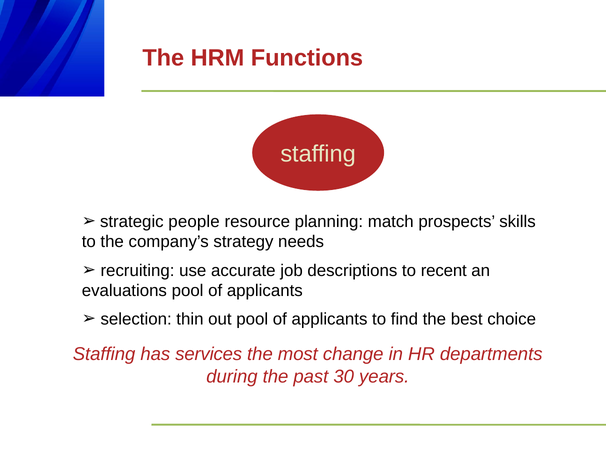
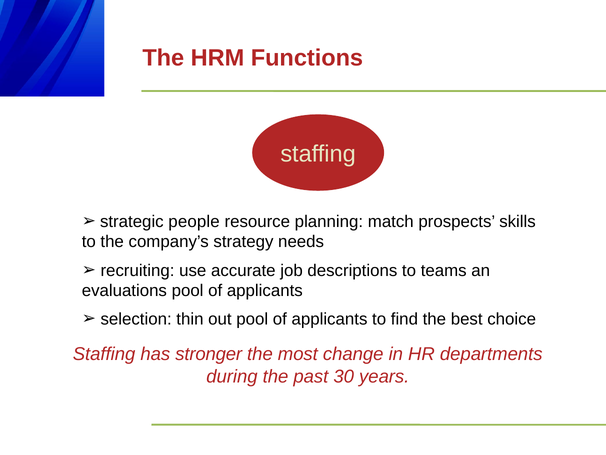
recent: recent -> teams (444, 270)
services: services -> stronger (209, 354)
